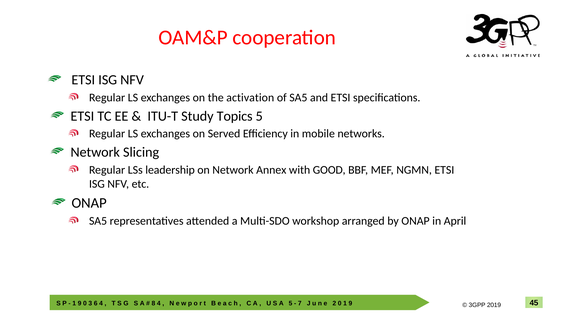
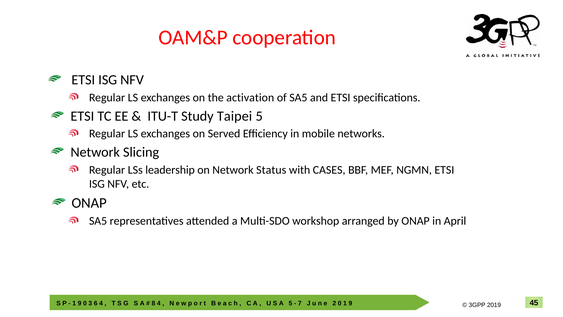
Topics: Topics -> Taipei (235, 116)
Annex: Annex -> Status (271, 170)
GOOD: GOOD -> CASES (329, 170)
